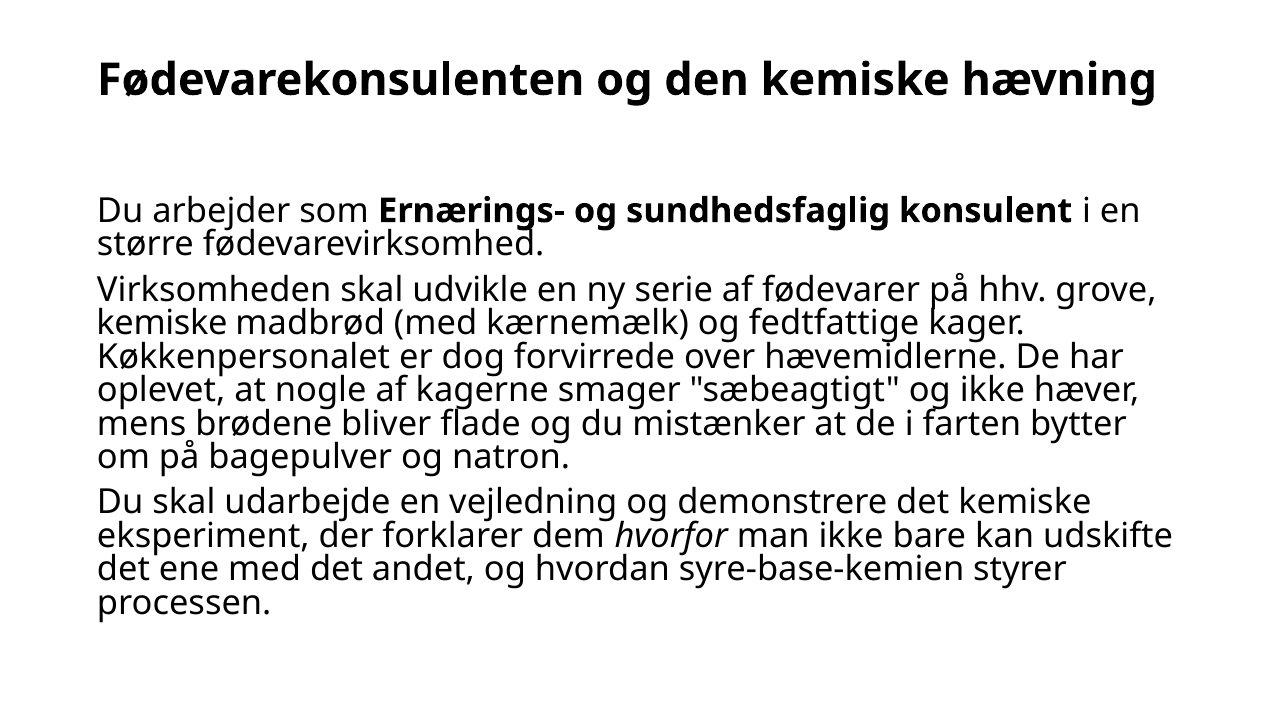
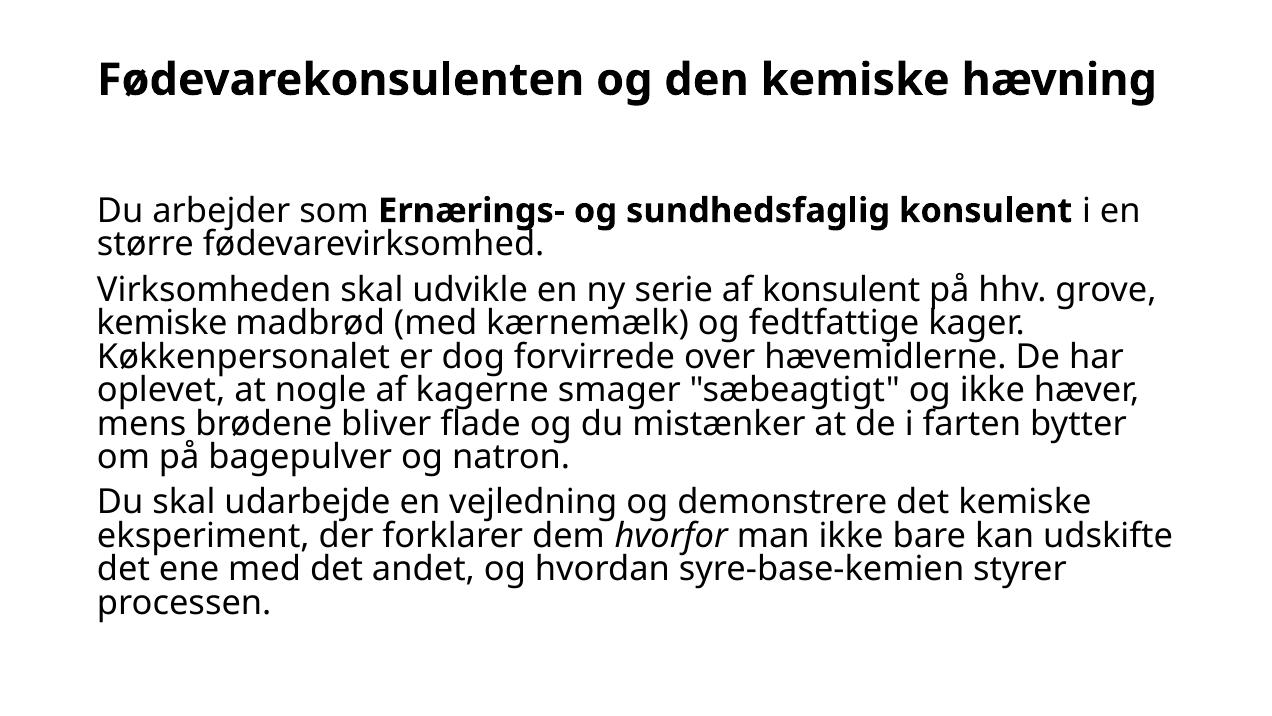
af fødevarer: fødevarer -> konsulent (841, 289)
